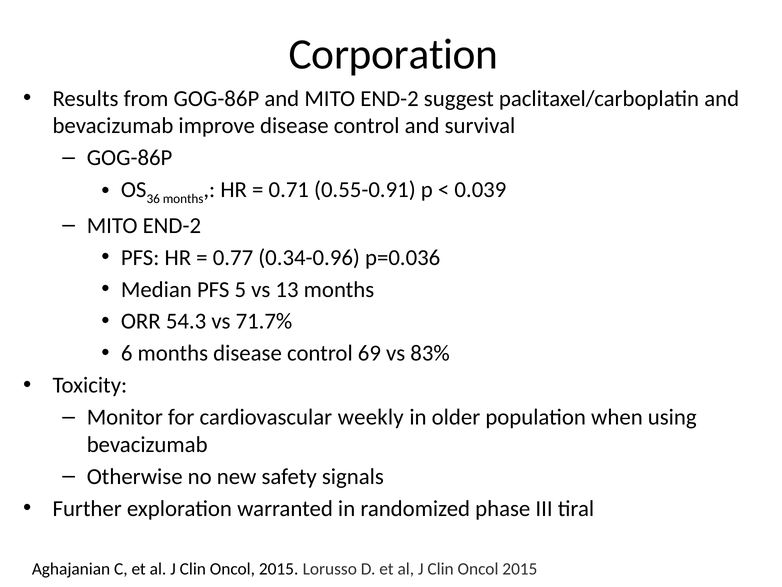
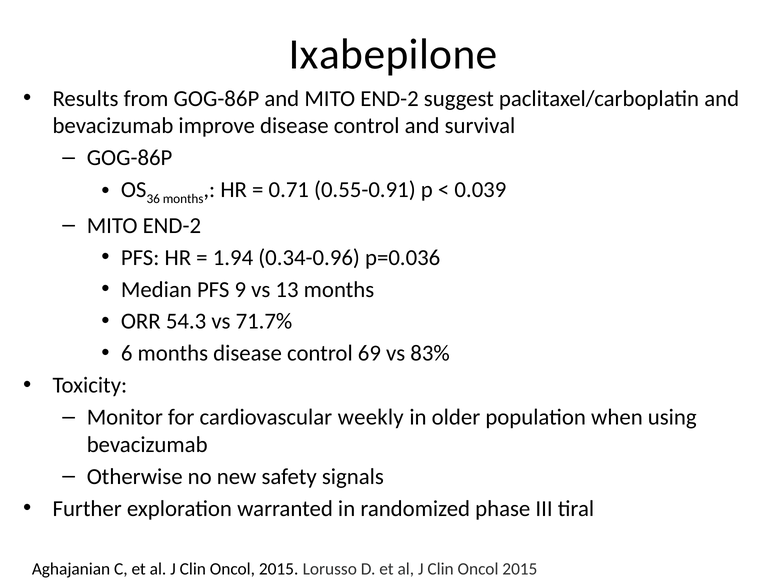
Corporation: Corporation -> Ixabepilone (393, 54)
0.77: 0.77 -> 1.94 (233, 257)
5: 5 -> 9 (240, 289)
